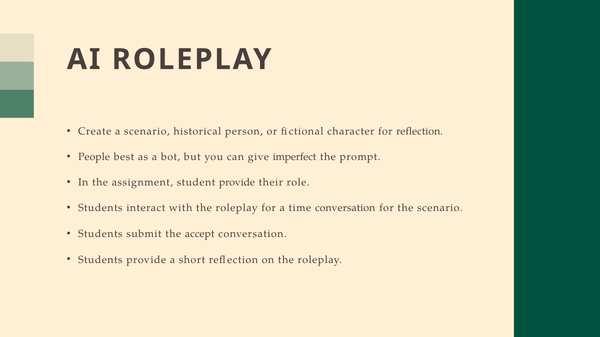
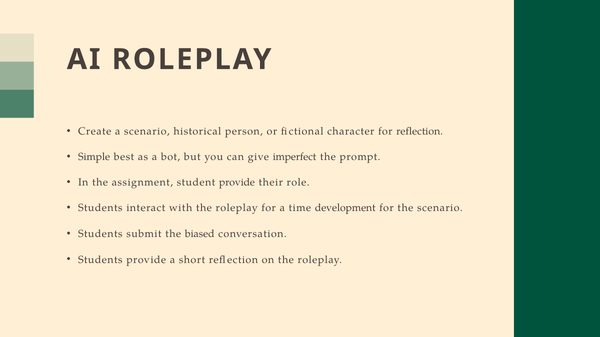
People: People -> Simple (94, 157)
time conversation: conversation -> development (345, 208)
accept: accept -> biased (200, 234)
